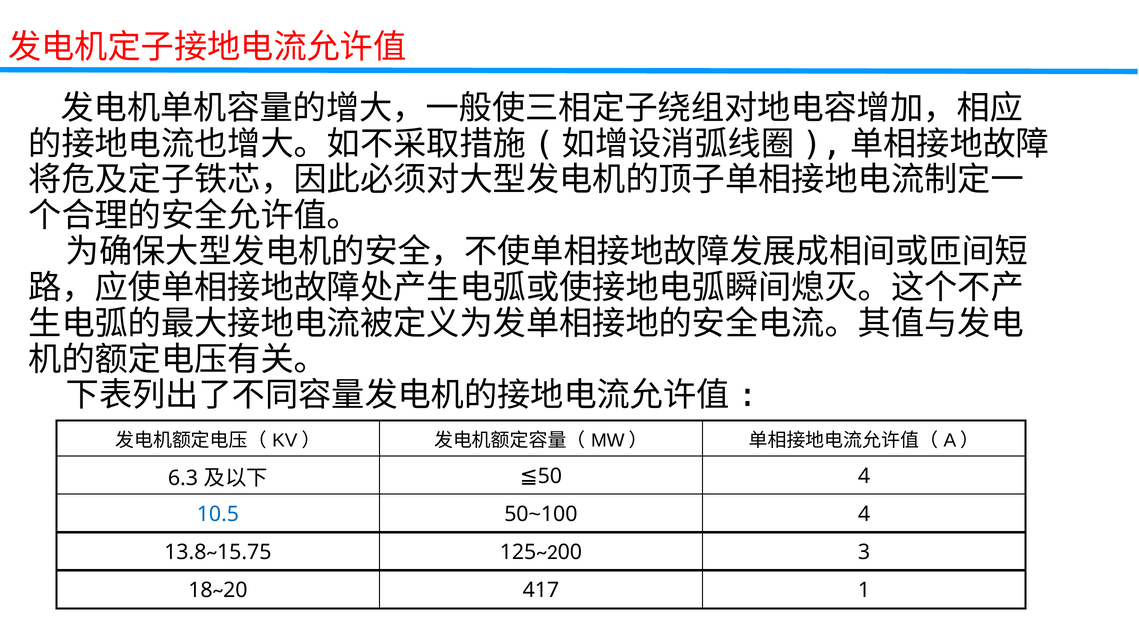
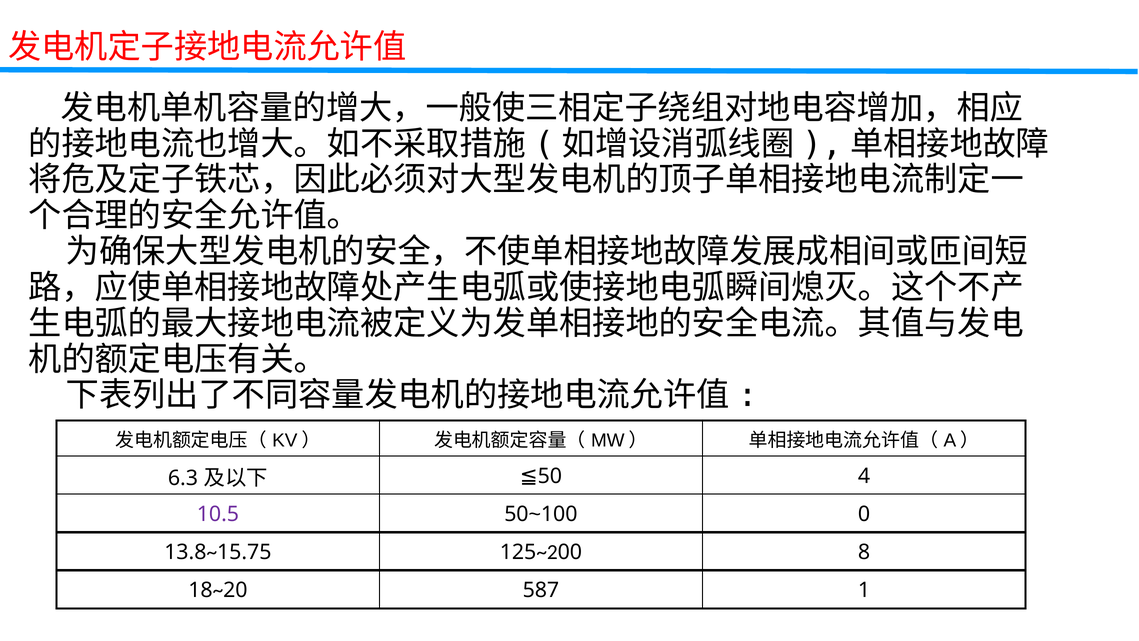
10.5 colour: blue -> purple (218, 514)
4: 4 -> 0 (864, 514)
3: 3 -> 8 (864, 552)
417: 417 -> 587 (541, 590)
